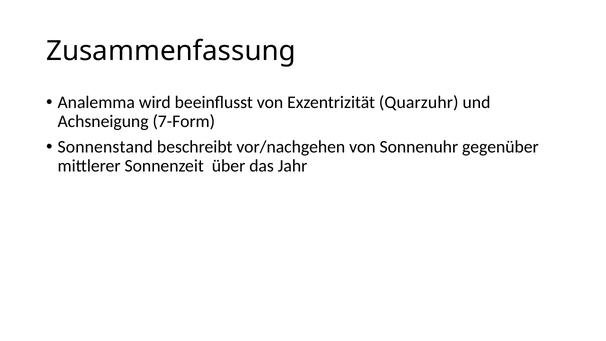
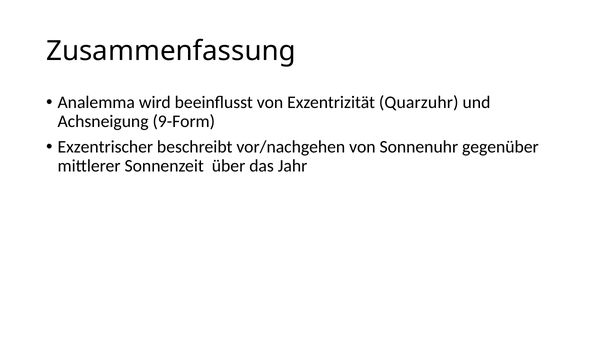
7-Form: 7-Form -> 9-Form (184, 122)
Sonnenstand: Sonnenstand -> Exzentrischer (105, 147)
